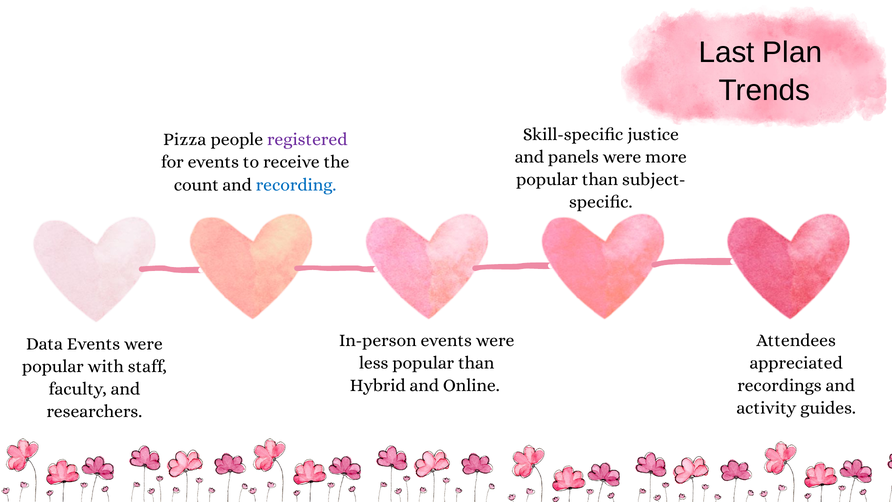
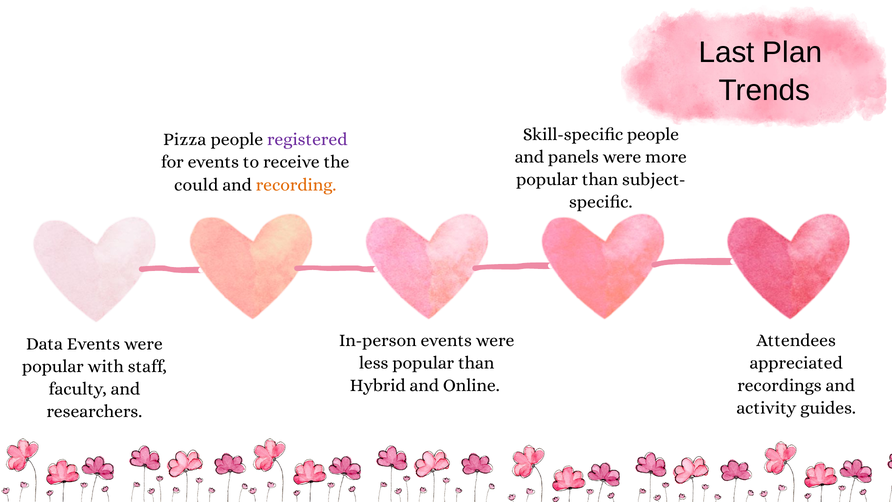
Skill-specific justice: justice -> people (653, 134)
count: count -> could (196, 185)
recording colour: blue -> orange (296, 185)
